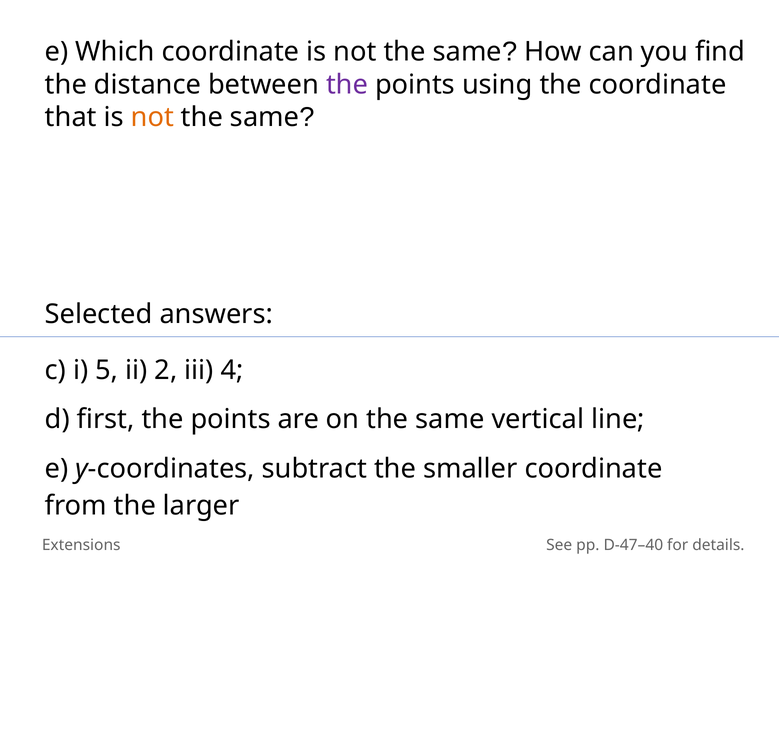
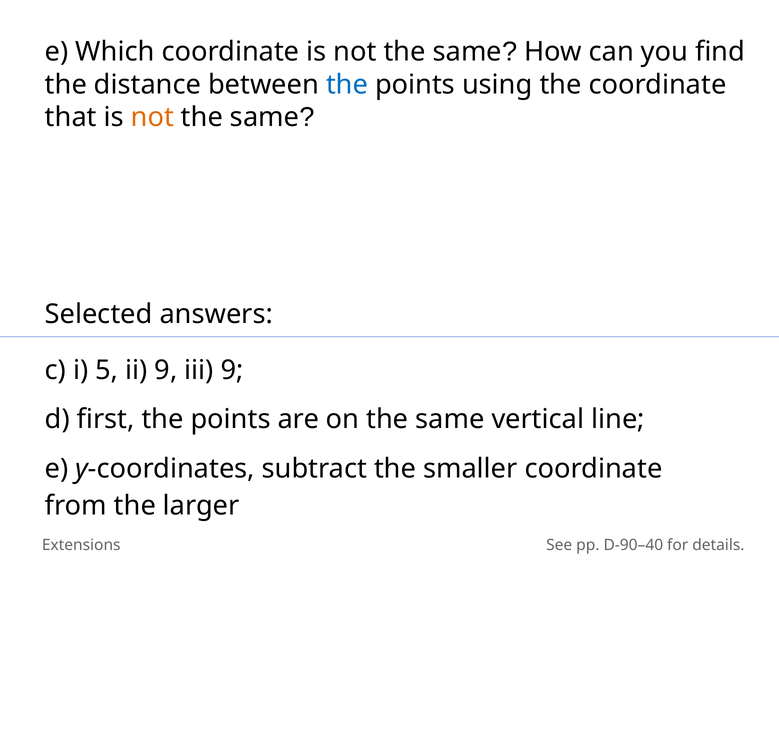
the colour: purple -> blue (347, 85)
ii 2: 2 -> 9 (166, 370)
iii 4: 4 -> 9 (232, 370)
D-47–40: D-47–40 -> D-90–40 (633, 545)
